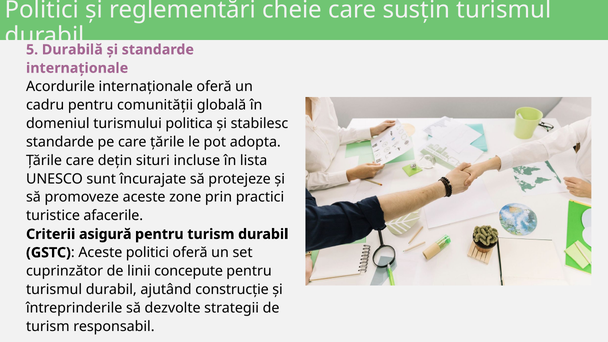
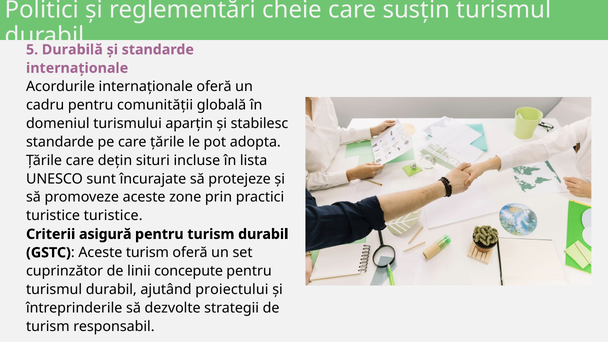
politica: politica -> aparțin (189, 123)
turistice afacerile: afacerile -> turistice (113, 216)
Aceste politici: politici -> turism (147, 253)
construcție: construcție -> proiectului (232, 290)
